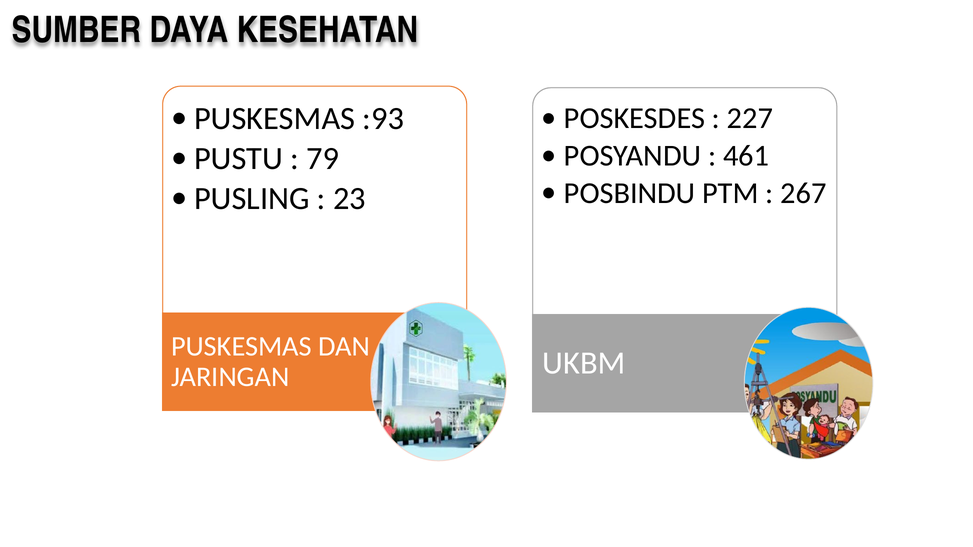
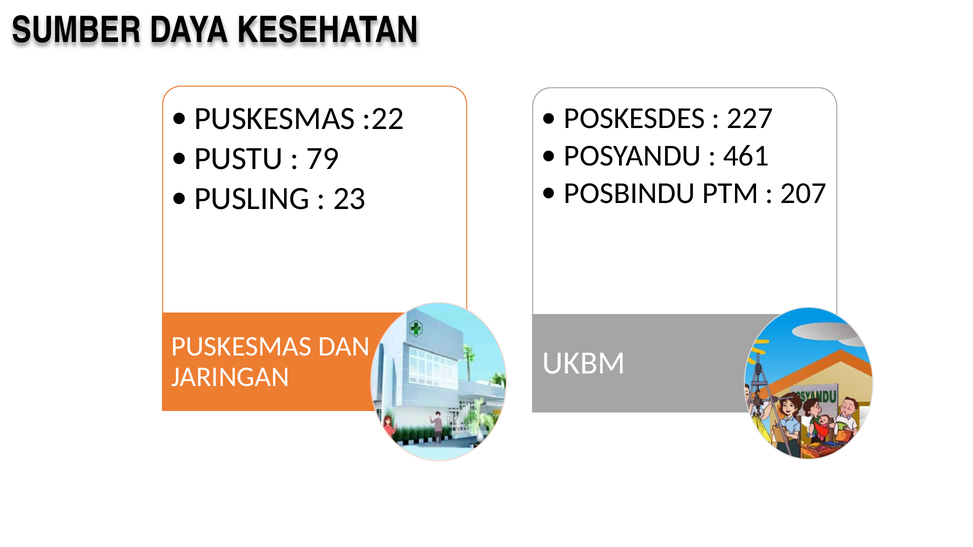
:93: :93 -> :22 (383, 119)
267: 267 -> 207 (804, 193)
